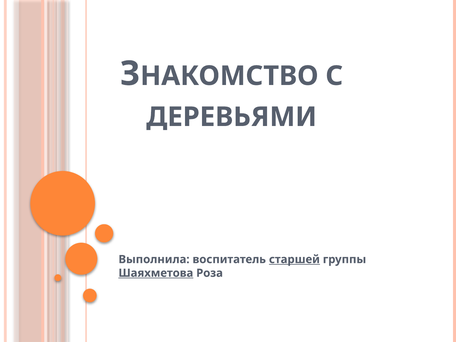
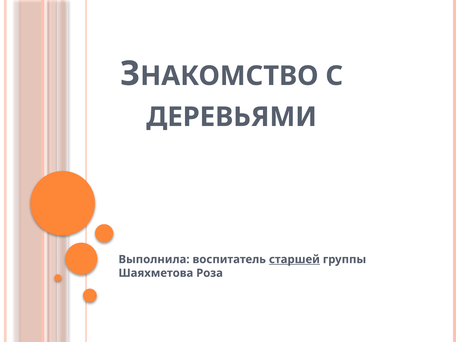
Шаяхметова underline: present -> none (156, 273)
